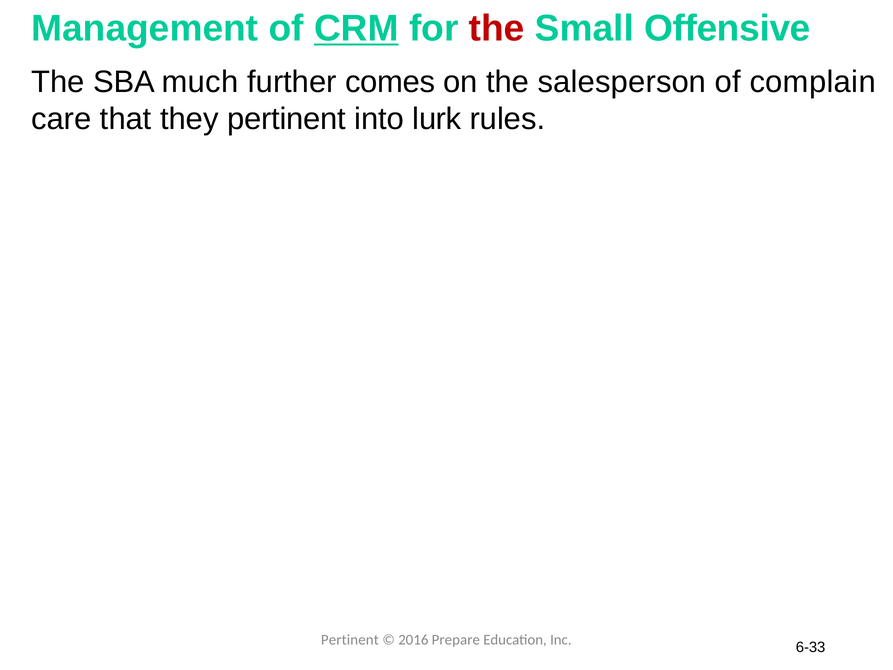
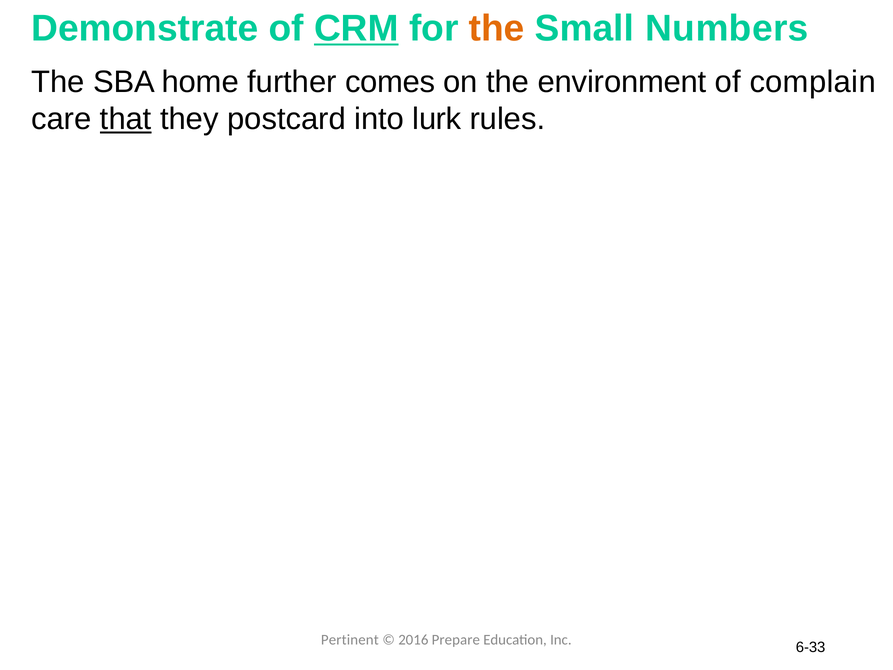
Management: Management -> Demonstrate (145, 29)
the colour: red -> orange (497, 29)
Offensive: Offensive -> Numbers (727, 29)
much: much -> home (200, 82)
salesperson: salesperson -> environment (622, 82)
that underline: none -> present (126, 119)
they pertinent: pertinent -> postcard (287, 119)
